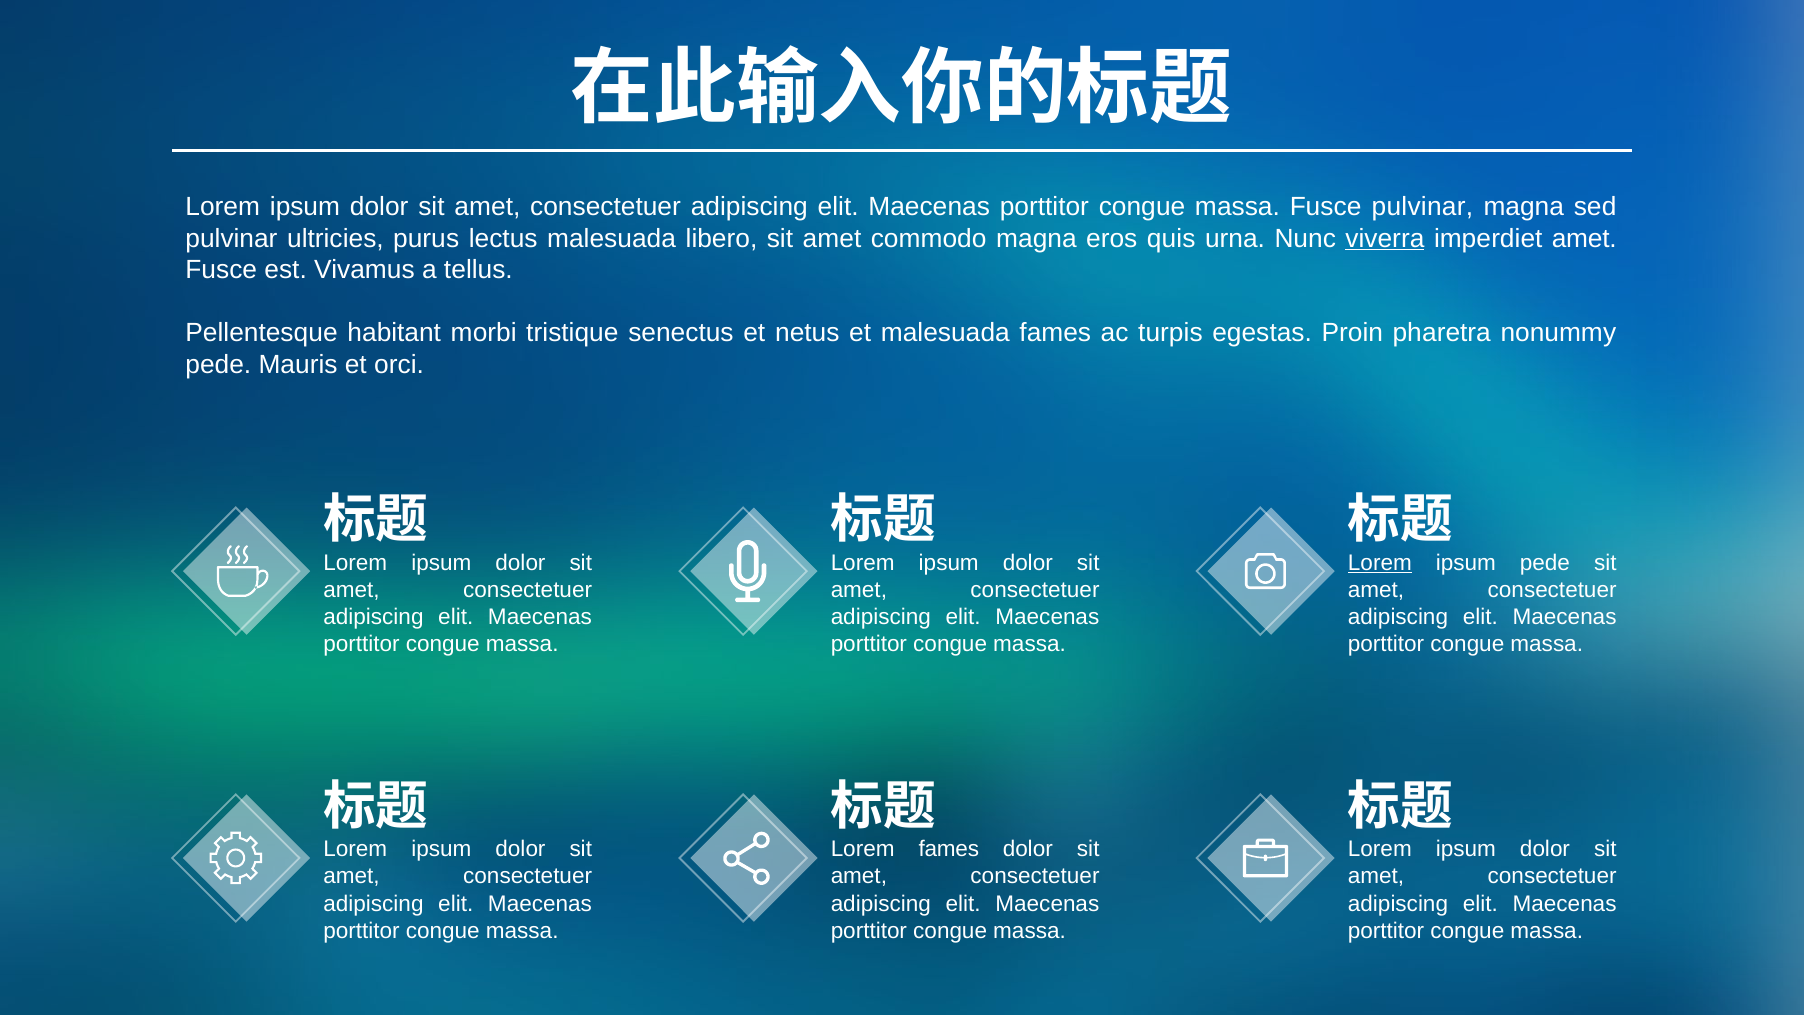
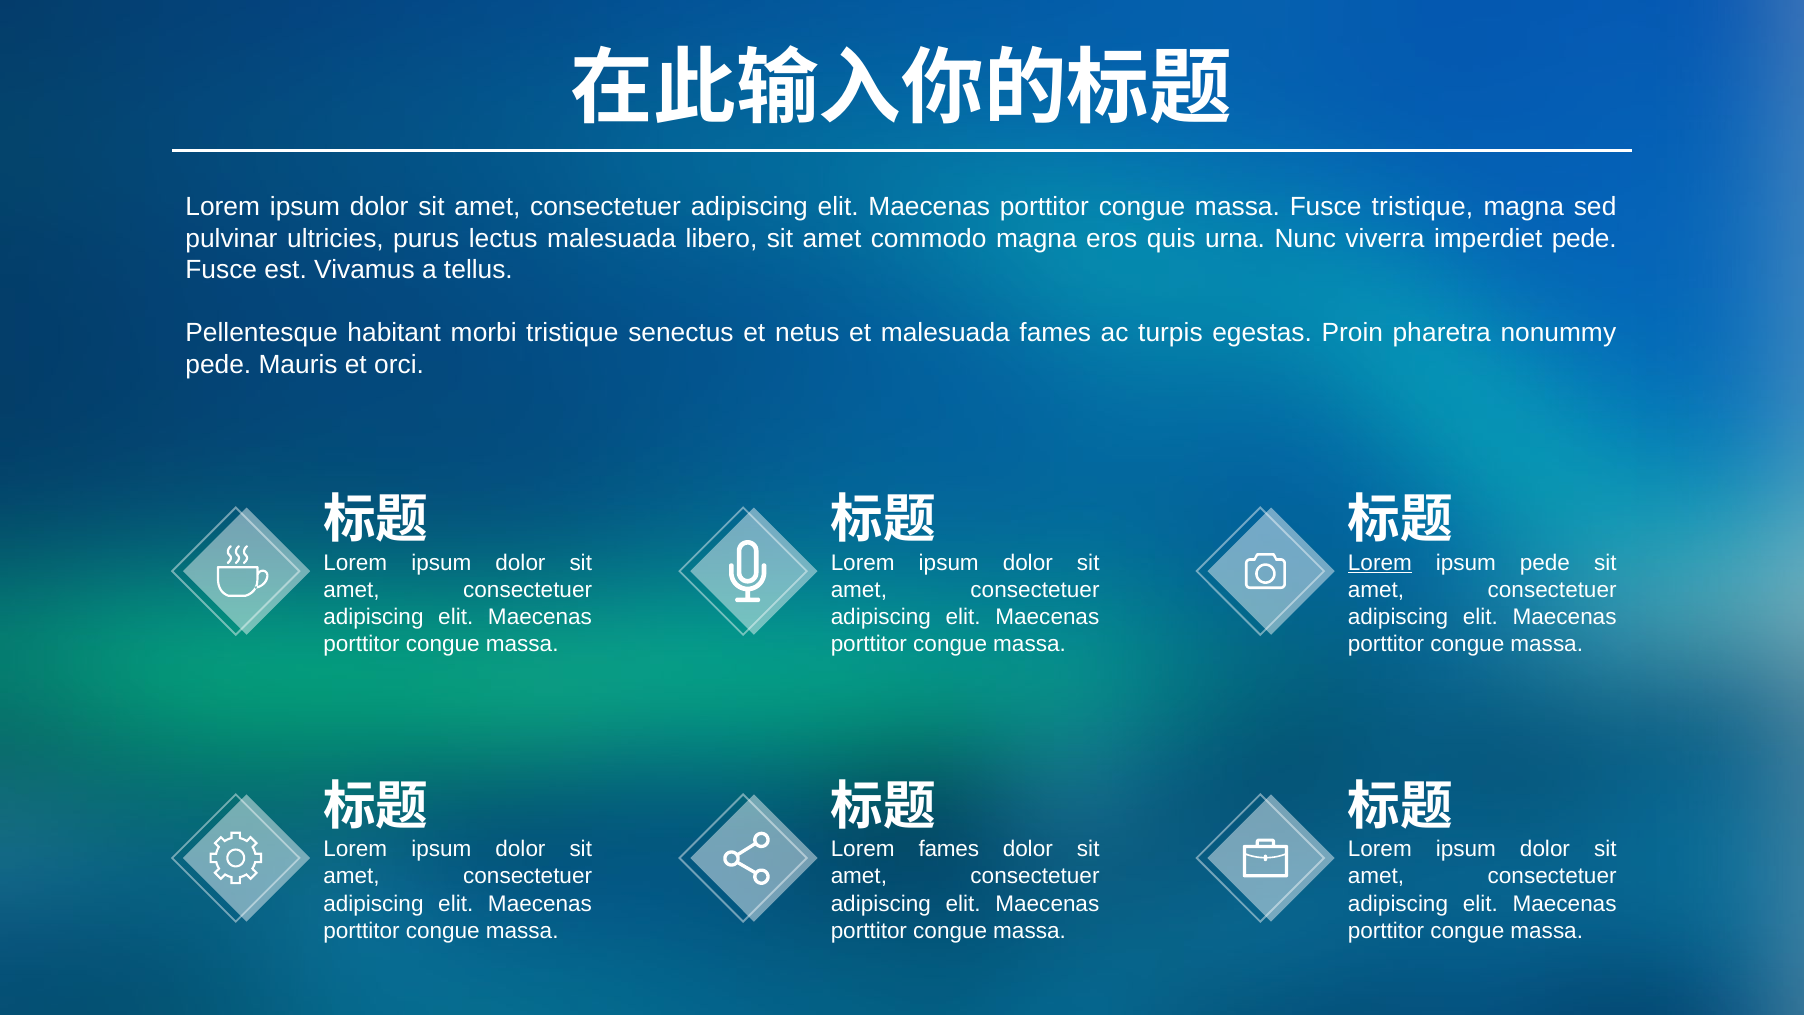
Fusce pulvinar: pulvinar -> tristique (1422, 207)
viverra underline: present -> none (1385, 238)
imperdiet amet: amet -> pede (1584, 238)
